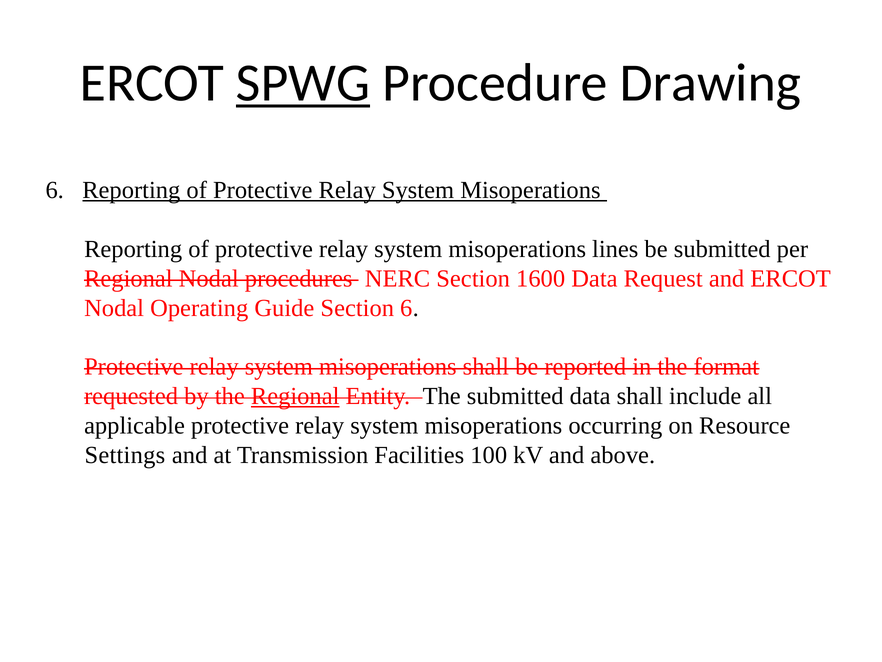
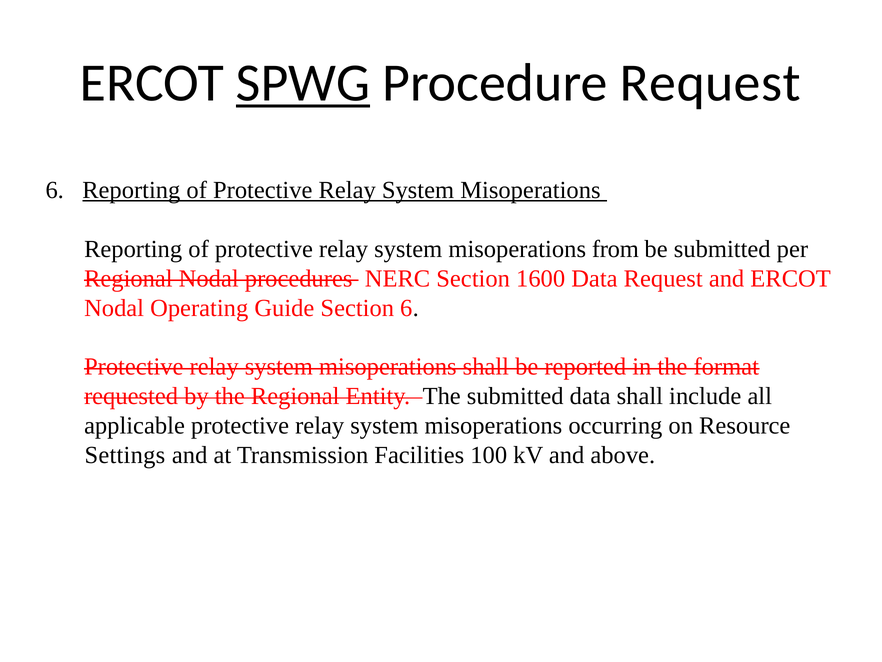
Procedure Drawing: Drawing -> Request (710, 83)
lines: lines -> from (615, 249)
Regional underline: present -> none (295, 396)
